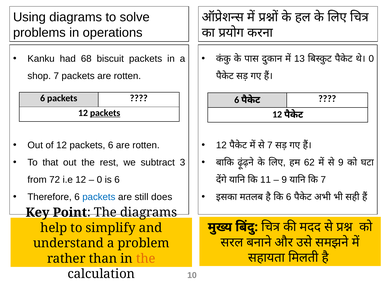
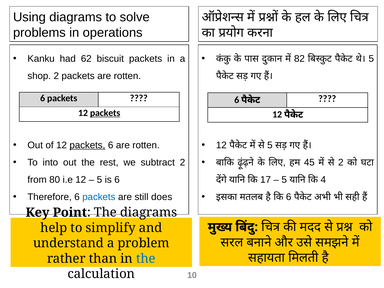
68: 68 -> 62 (86, 59)
13: 13 -> 82 (299, 59)
0: 0 -> 5 (371, 59)
shop 7: 7 -> 2 (56, 76)
packets underline: none -> present (87, 145)
7: 7 -> 5 (270, 145)
that: that -> into (50, 162)
subtract 3: 3 -> 2 (183, 162)
62: 62 -> 45 (309, 162)
9: 9 -> 2 (341, 162)
72: 72 -> 80 (55, 180)
0: 0 -> 5 (99, 180)
11: 11 -> 17 (266, 180)
9: 9 -> 5 (284, 180)
7: 7 -> 4 (323, 180)
the colour: orange -> blue (146, 259)
